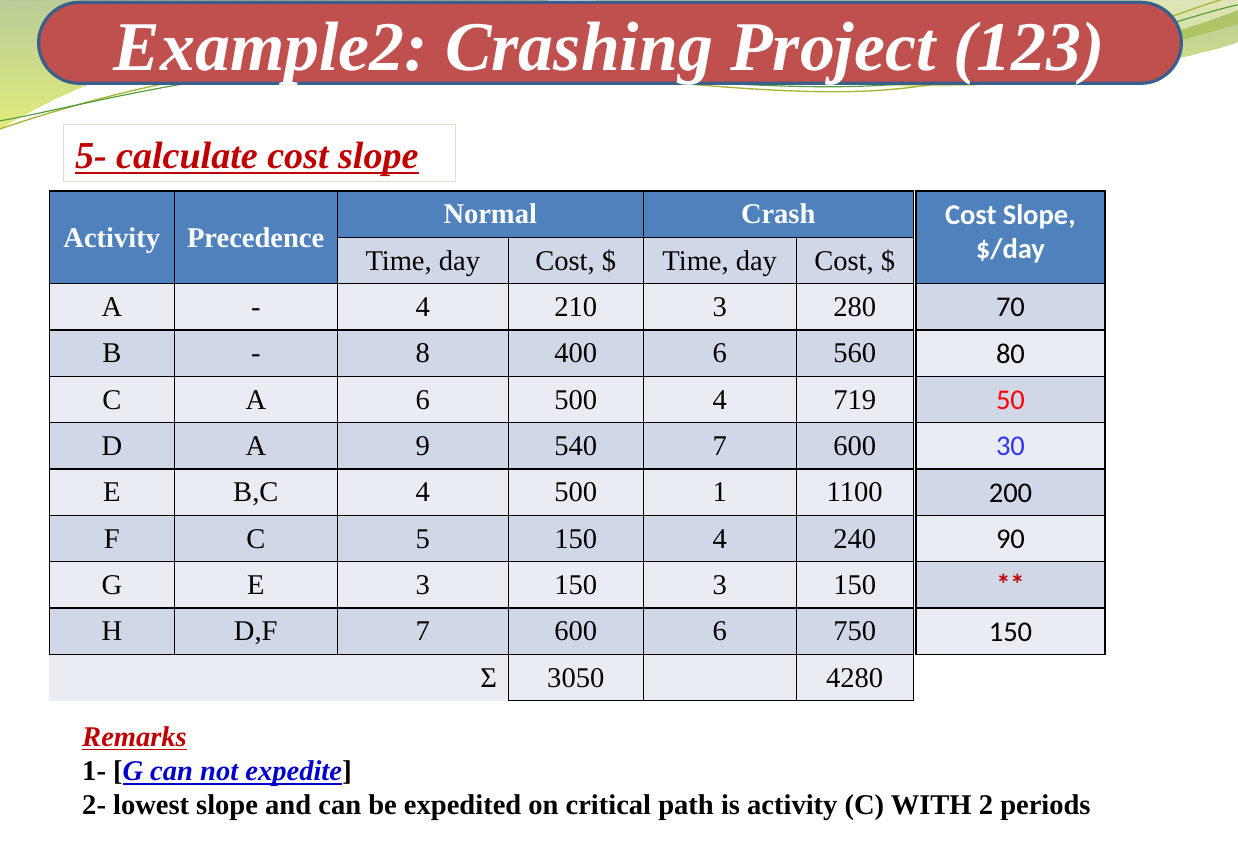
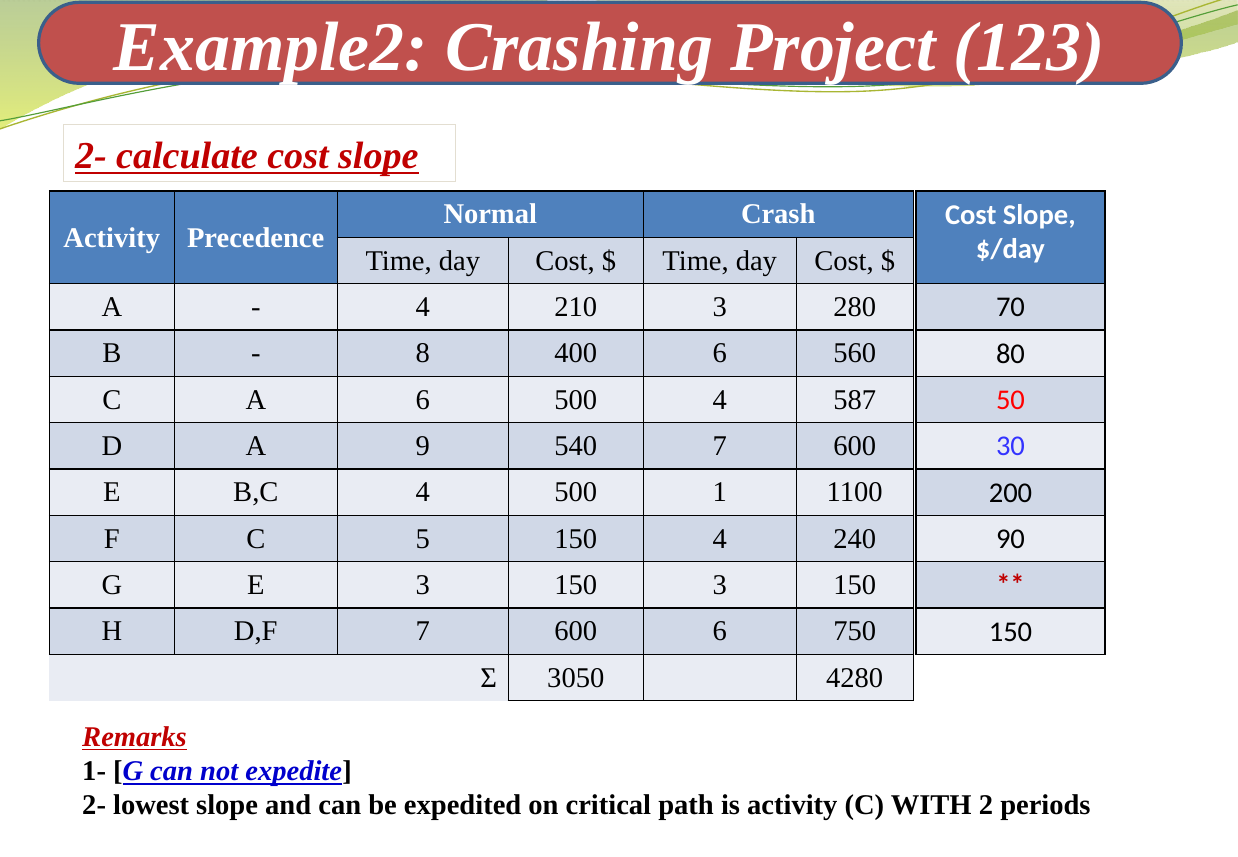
5-: 5- -> 2- (91, 156)
719: 719 -> 587 (855, 400)
